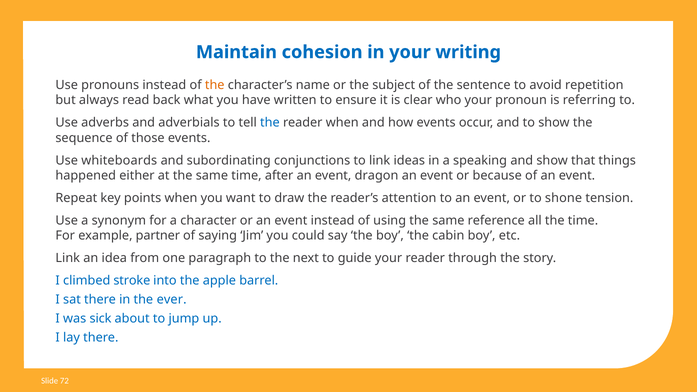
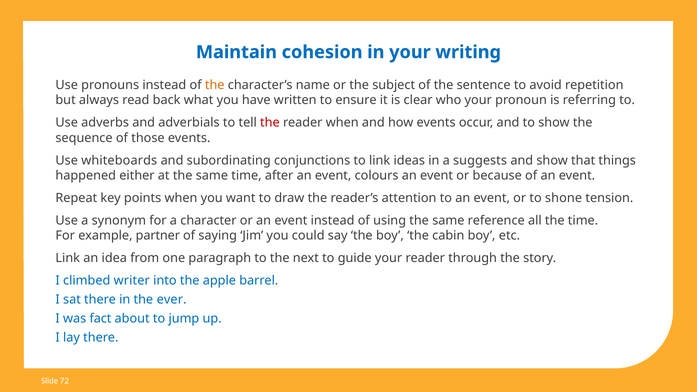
the colour: blue -> red (270, 123)
speaking: speaking -> suggests (480, 160)
dragon: dragon -> colours (377, 176)
stroke: stroke -> writer (132, 281)
sick: sick -> fact (100, 319)
